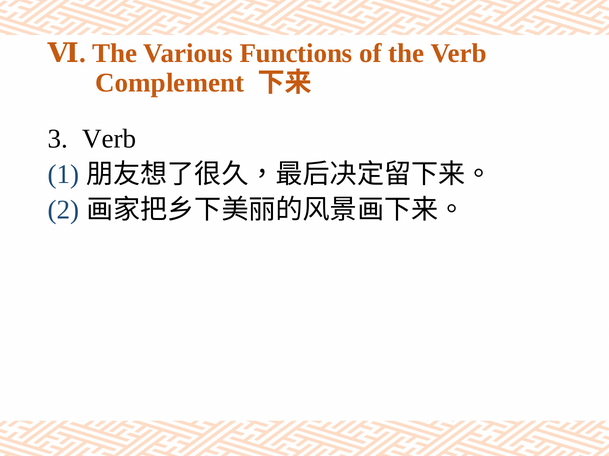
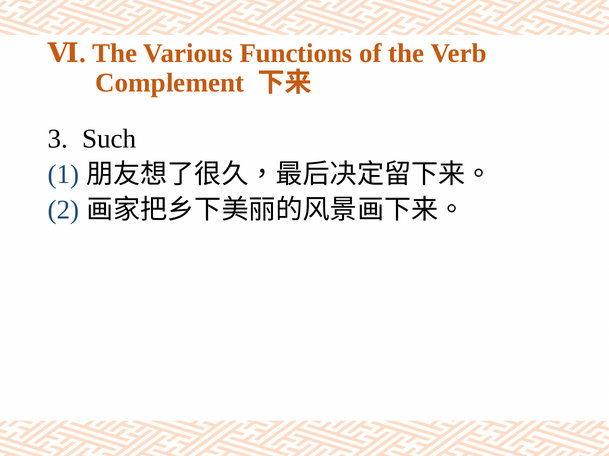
Verb: Verb -> Such (109, 139)
